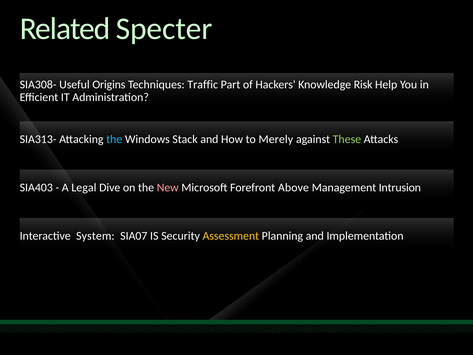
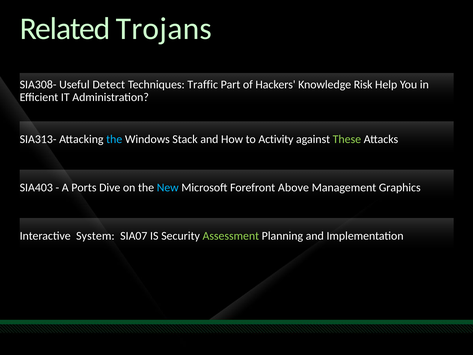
Specter: Specter -> Trojans (164, 29)
Origins: Origins -> Detect (109, 84)
Merely: Merely -> Activity (276, 139)
Legal: Legal -> Ports (84, 187)
New colour: pink -> light blue (168, 187)
Intrusion: Intrusion -> Graphics (400, 187)
Assessment colour: yellow -> light green (231, 236)
